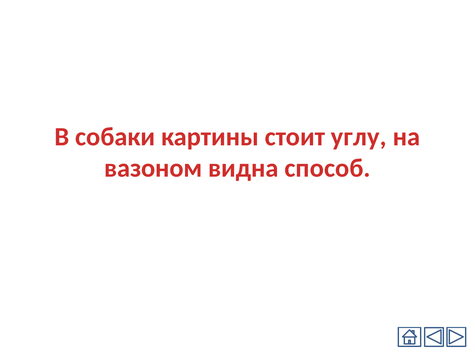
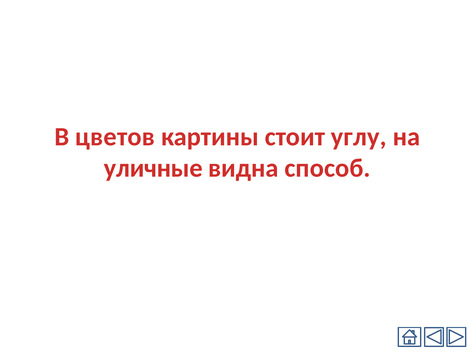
собаки: собаки -> цветов (115, 137)
вазоном: вазоном -> уличные (153, 168)
